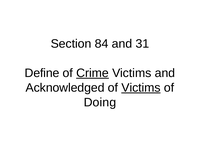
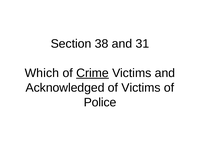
84: 84 -> 38 (102, 44)
Define: Define -> Which (42, 73)
Victims underline: present -> none (141, 88)
Doing: Doing -> Police (100, 102)
